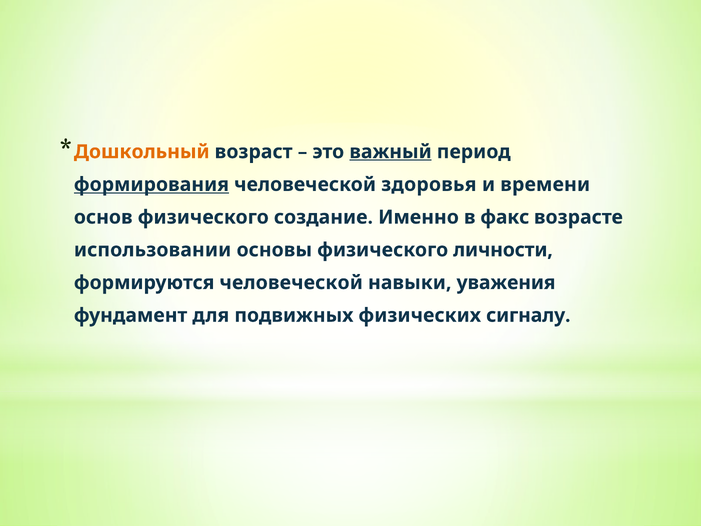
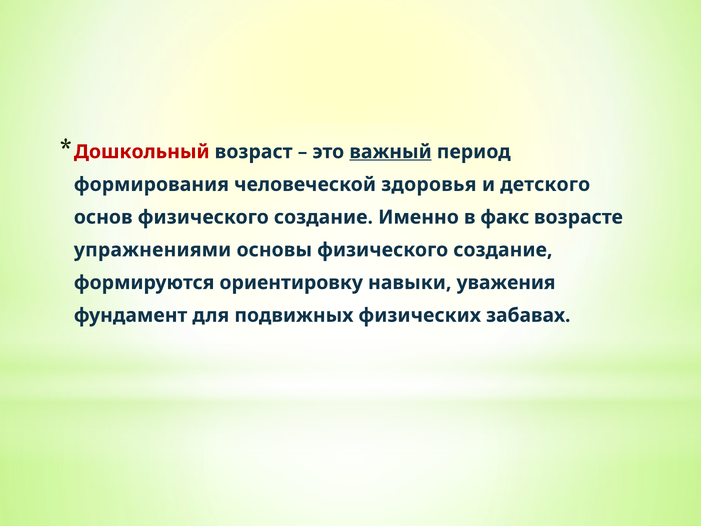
Дошкольный colour: orange -> red (142, 152)
формирования underline: present -> none (151, 184)
времени: времени -> детского (545, 184)
использовании: использовании -> упражнениями (153, 250)
основы физического личности: личности -> создание (503, 250)
формируются человеческой: человеческой -> ориентировку (291, 283)
сигналу: сигналу -> забавах (528, 315)
